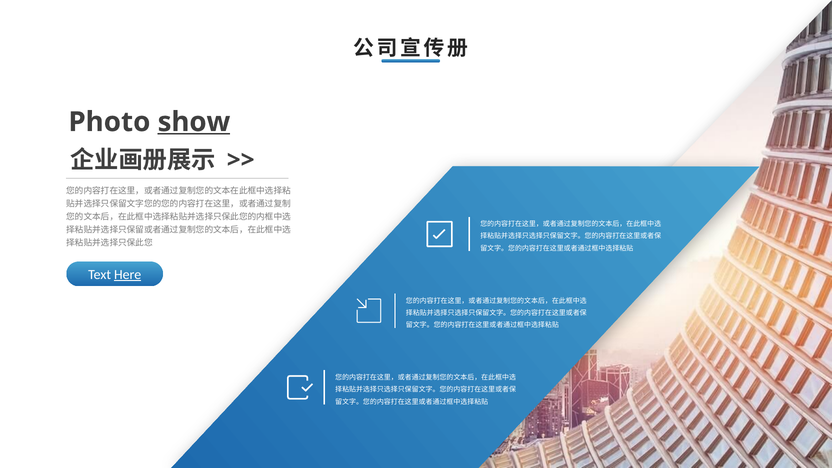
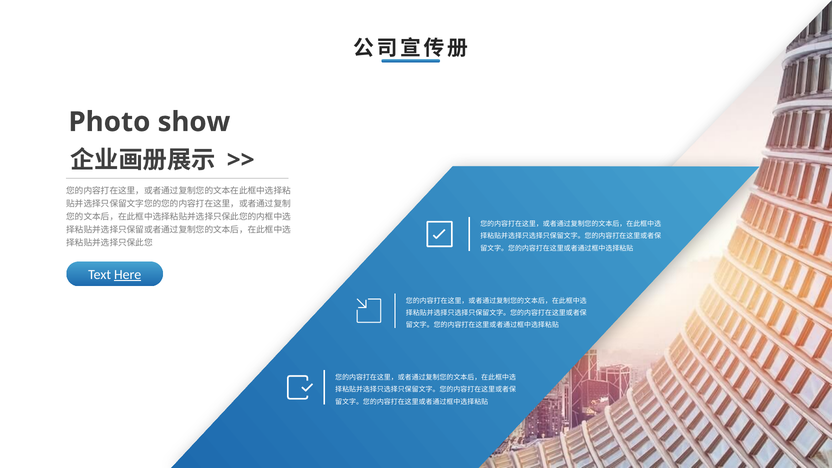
show underline: present -> none (194, 122)
